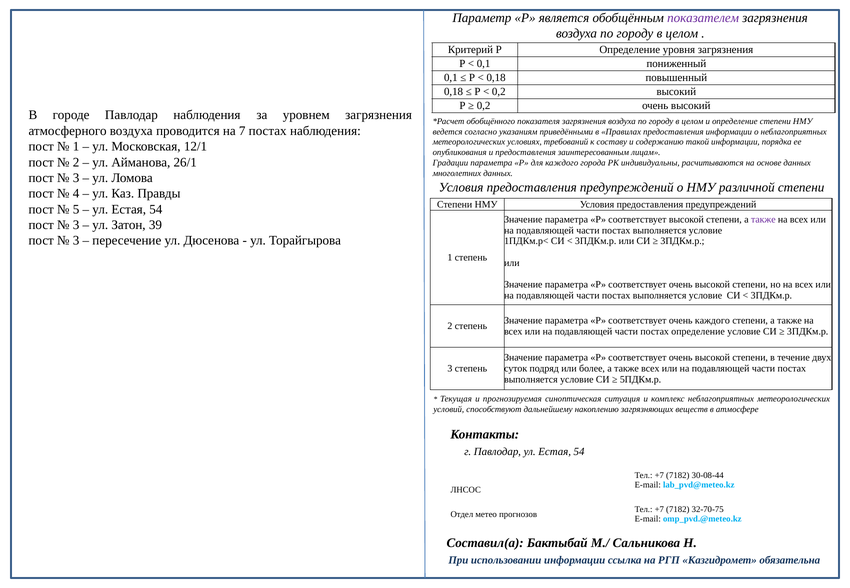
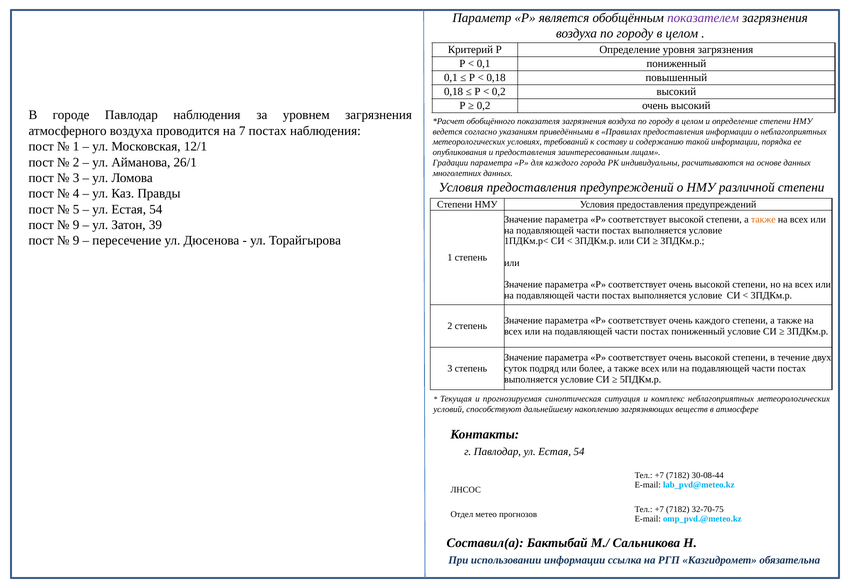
также colour: purple -> orange (763, 220)
3: 3 -> 9 (76, 225)
3: 3 -> 9 (76, 241)
постах определение: определение -> пониженный (698, 332)
